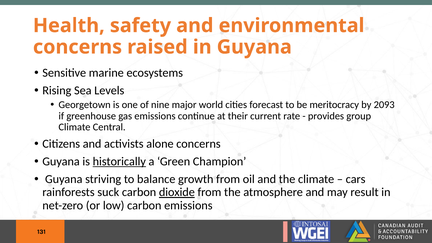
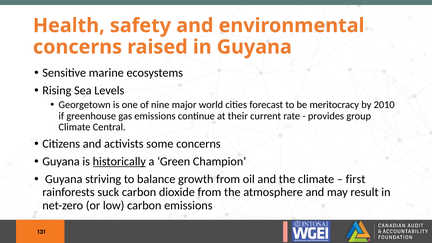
2093: 2093 -> 2010 (384, 105)
alone: alone -> some (160, 144)
cars: cars -> first (356, 179)
dioxide underline: present -> none (177, 192)
